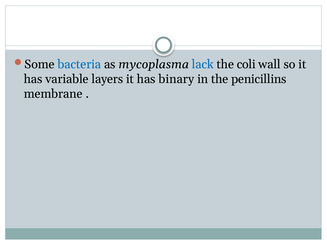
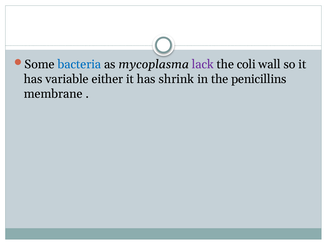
lack colour: blue -> purple (203, 64)
layers: layers -> either (107, 79)
binary: binary -> shrink (176, 79)
